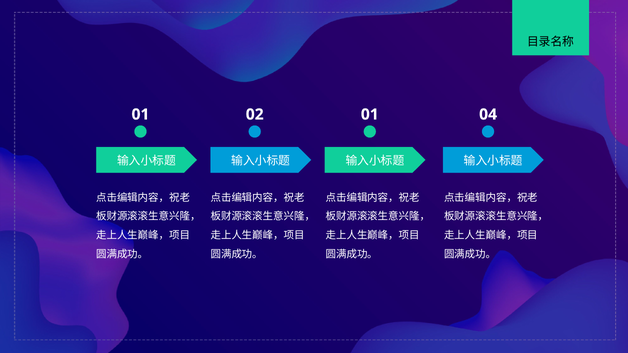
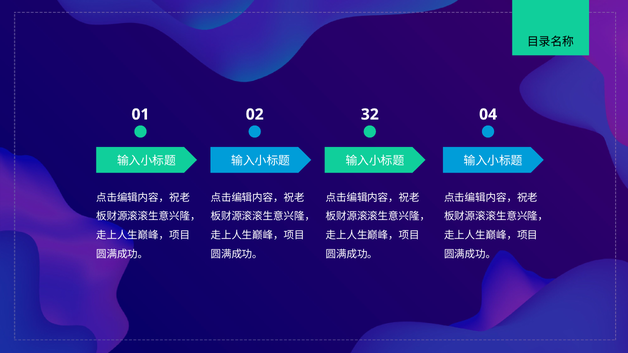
02 01: 01 -> 32 (370, 115)
